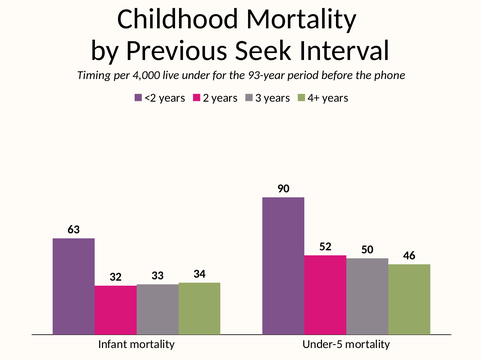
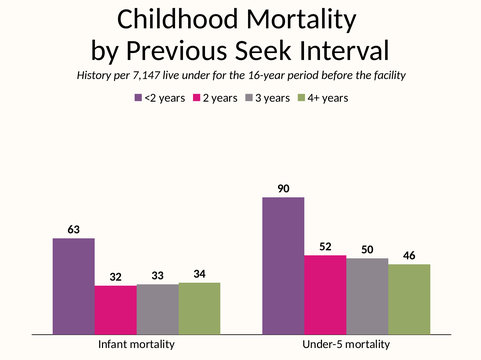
Timing: Timing -> History (94, 75)
4,000: 4,000 -> 7,147 (146, 75)
93-year: 93-year -> 16-year (266, 75)
phone: phone -> facility (390, 75)
